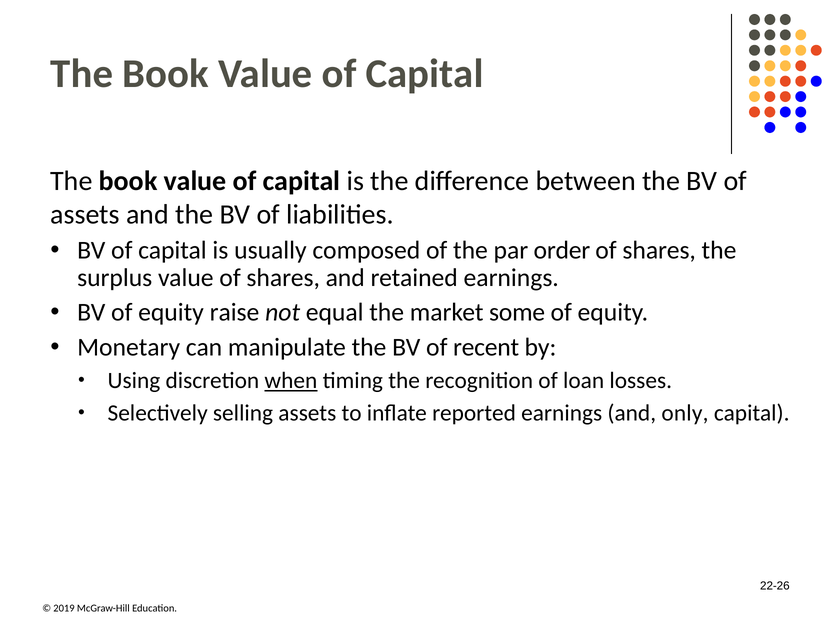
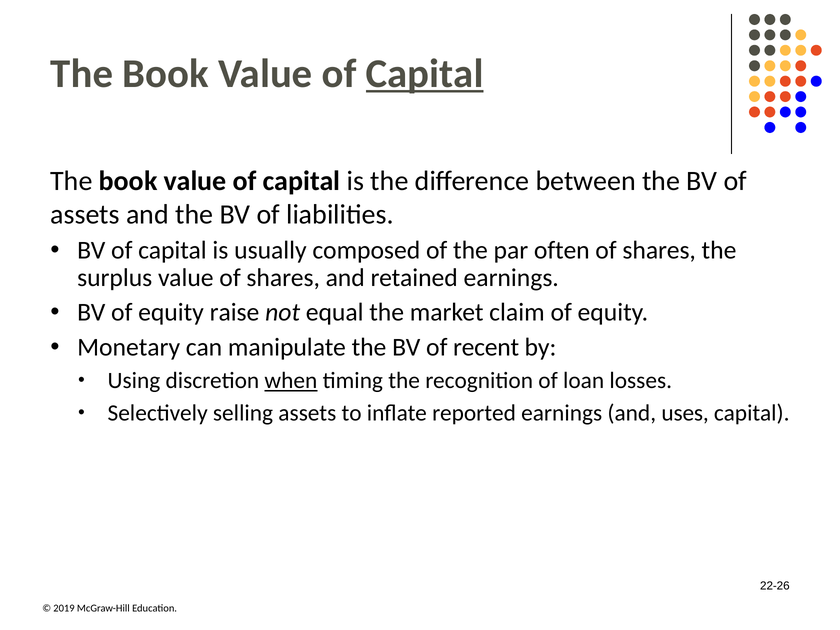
Capital underline: none -> present (425, 74)
order: order -> often (562, 250)
some: some -> claim (517, 312)
only: only -> uses (685, 413)
